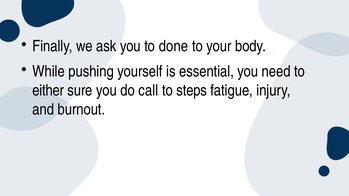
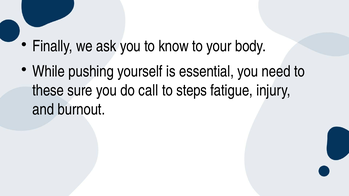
done: done -> know (174, 46)
either: either -> these (48, 91)
